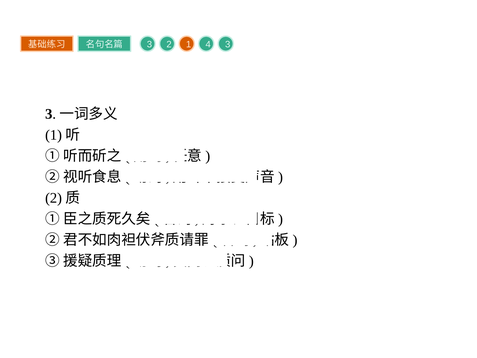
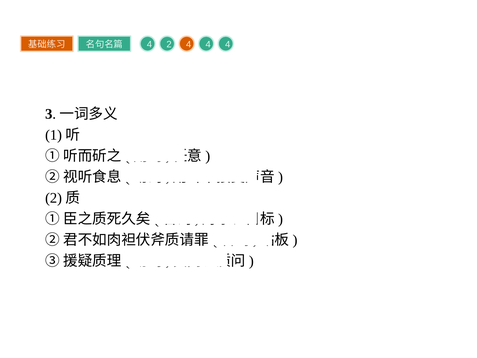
3: 3 -> 4 (149, 44)
2 1: 1 -> 4 (189, 44)
3: 3 -> 4 (228, 44)
